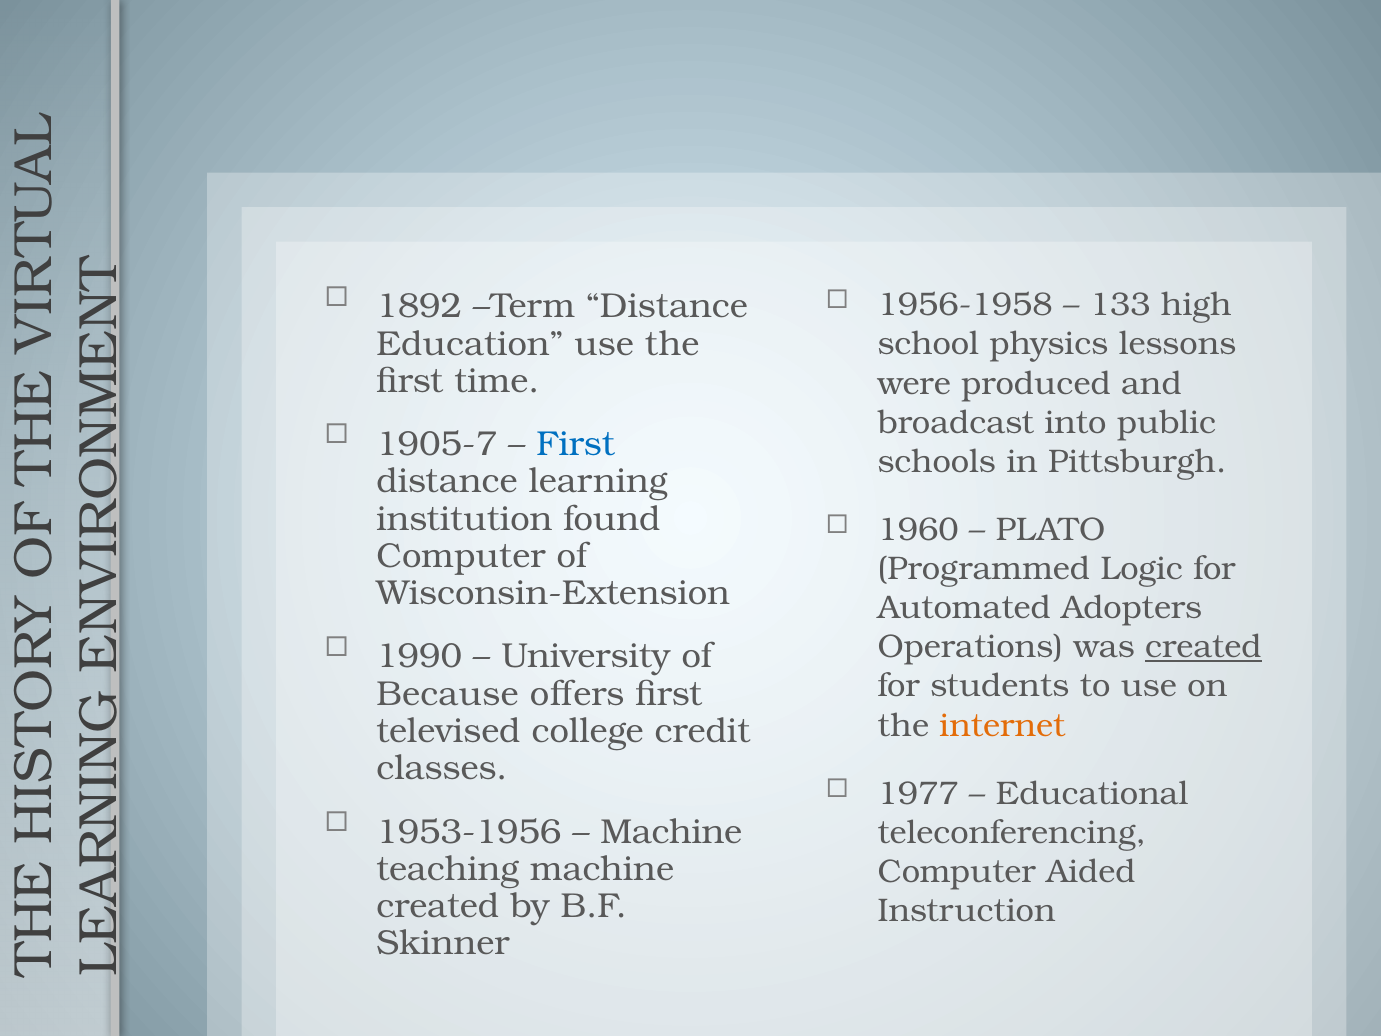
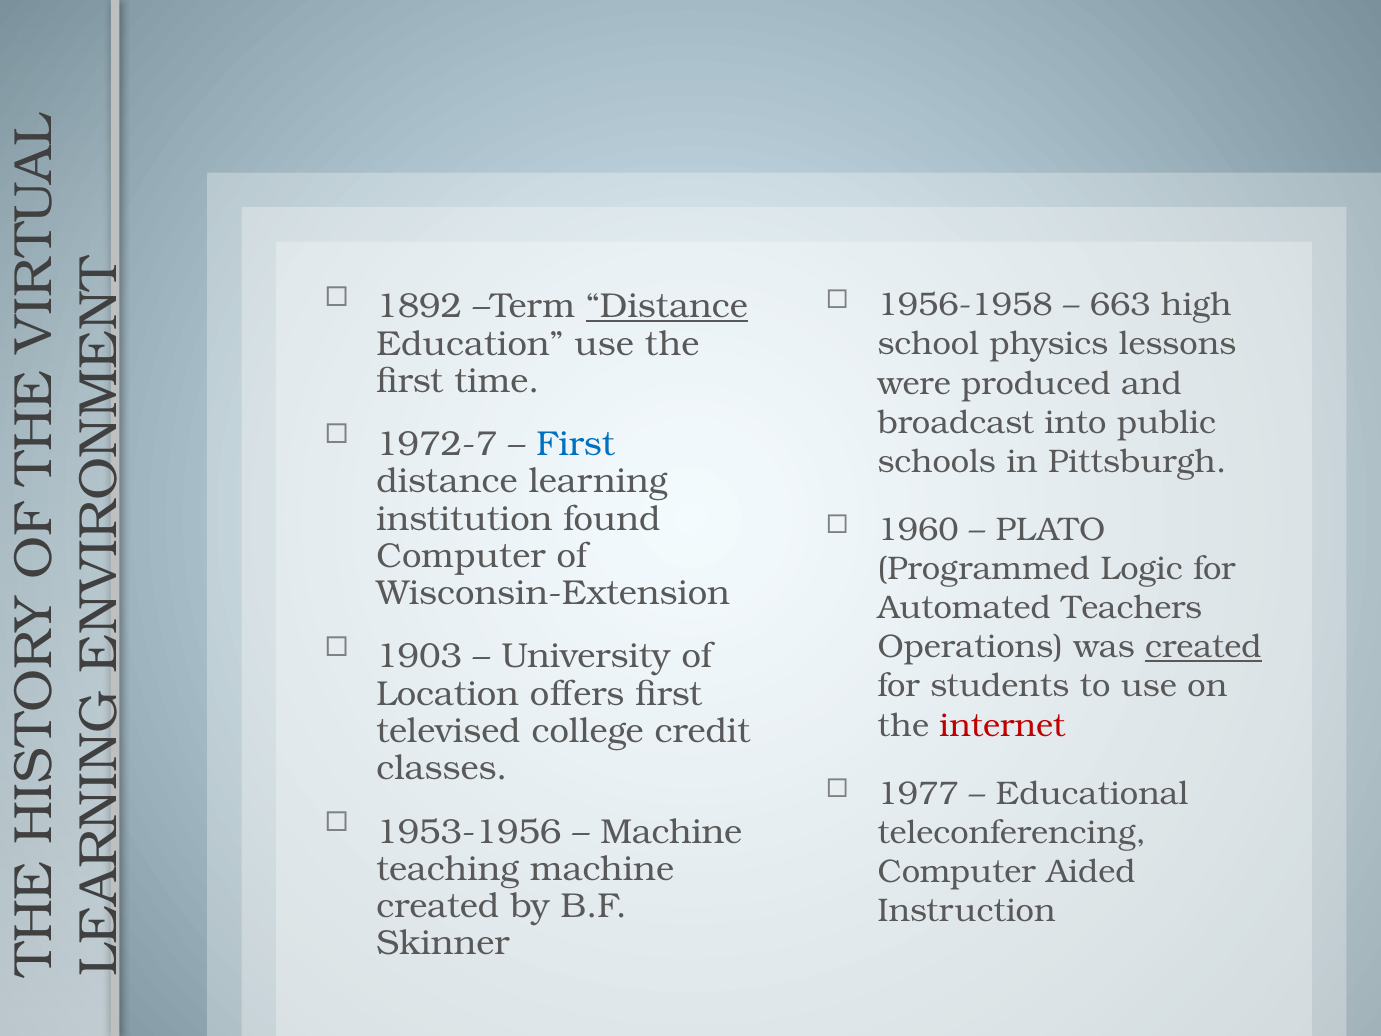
Distance underline: none -> present (667, 306)
133: 133 -> 663 (1120, 305)
1905-7: 1905-7 -> 1972-7 (437, 444)
Adopters: Adopters -> Teachers (1132, 608)
1990: 1990 -> 1903 (419, 656)
Because: Because -> Location (448, 694)
internet colour: orange -> red (1002, 725)
